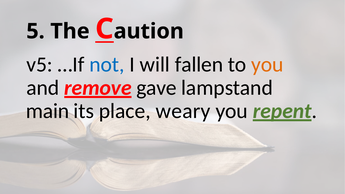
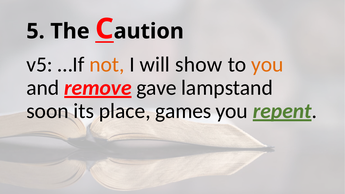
not colour: blue -> orange (107, 64)
fallen: fallen -> show (199, 64)
main: main -> soon (47, 111)
weary: weary -> games (183, 111)
